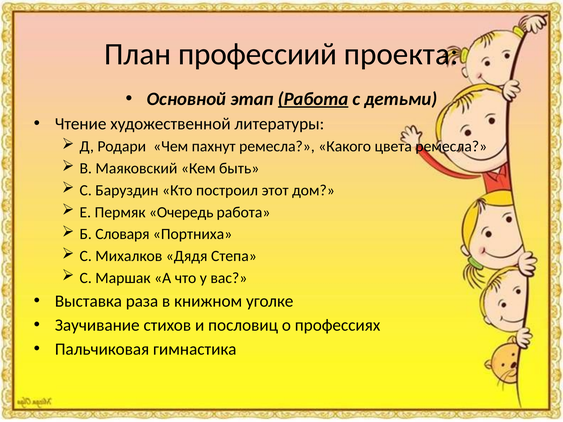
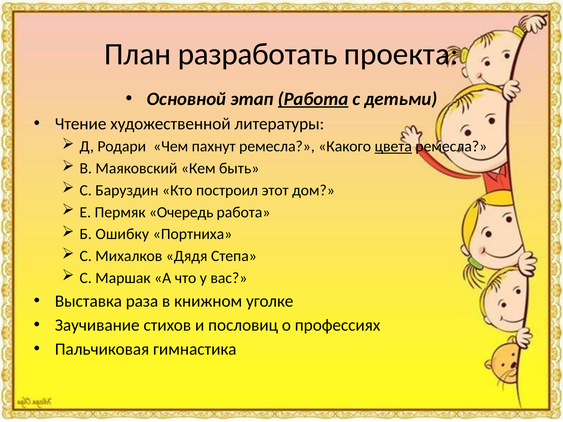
профессиий: профессиий -> разработать (258, 54)
цвета underline: none -> present (393, 147)
Словаря: Словаря -> Ошибку (122, 234)
